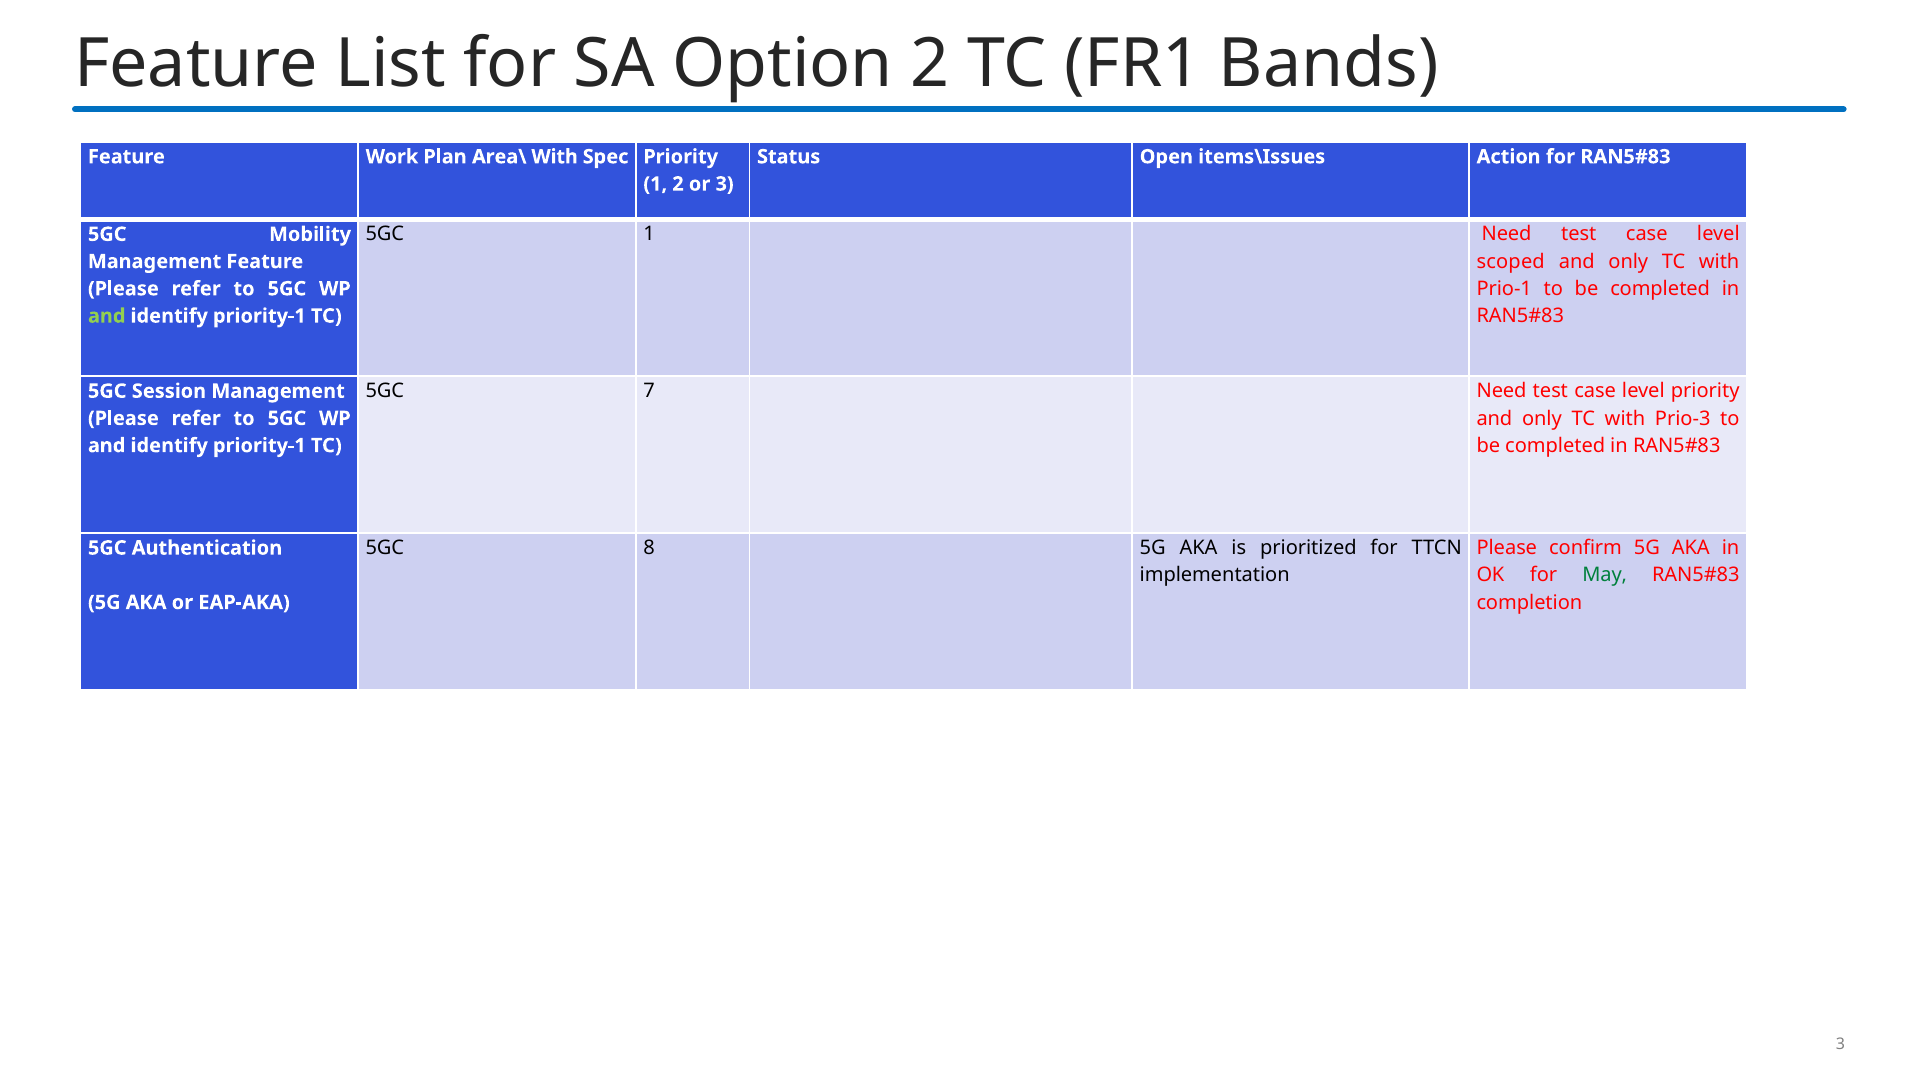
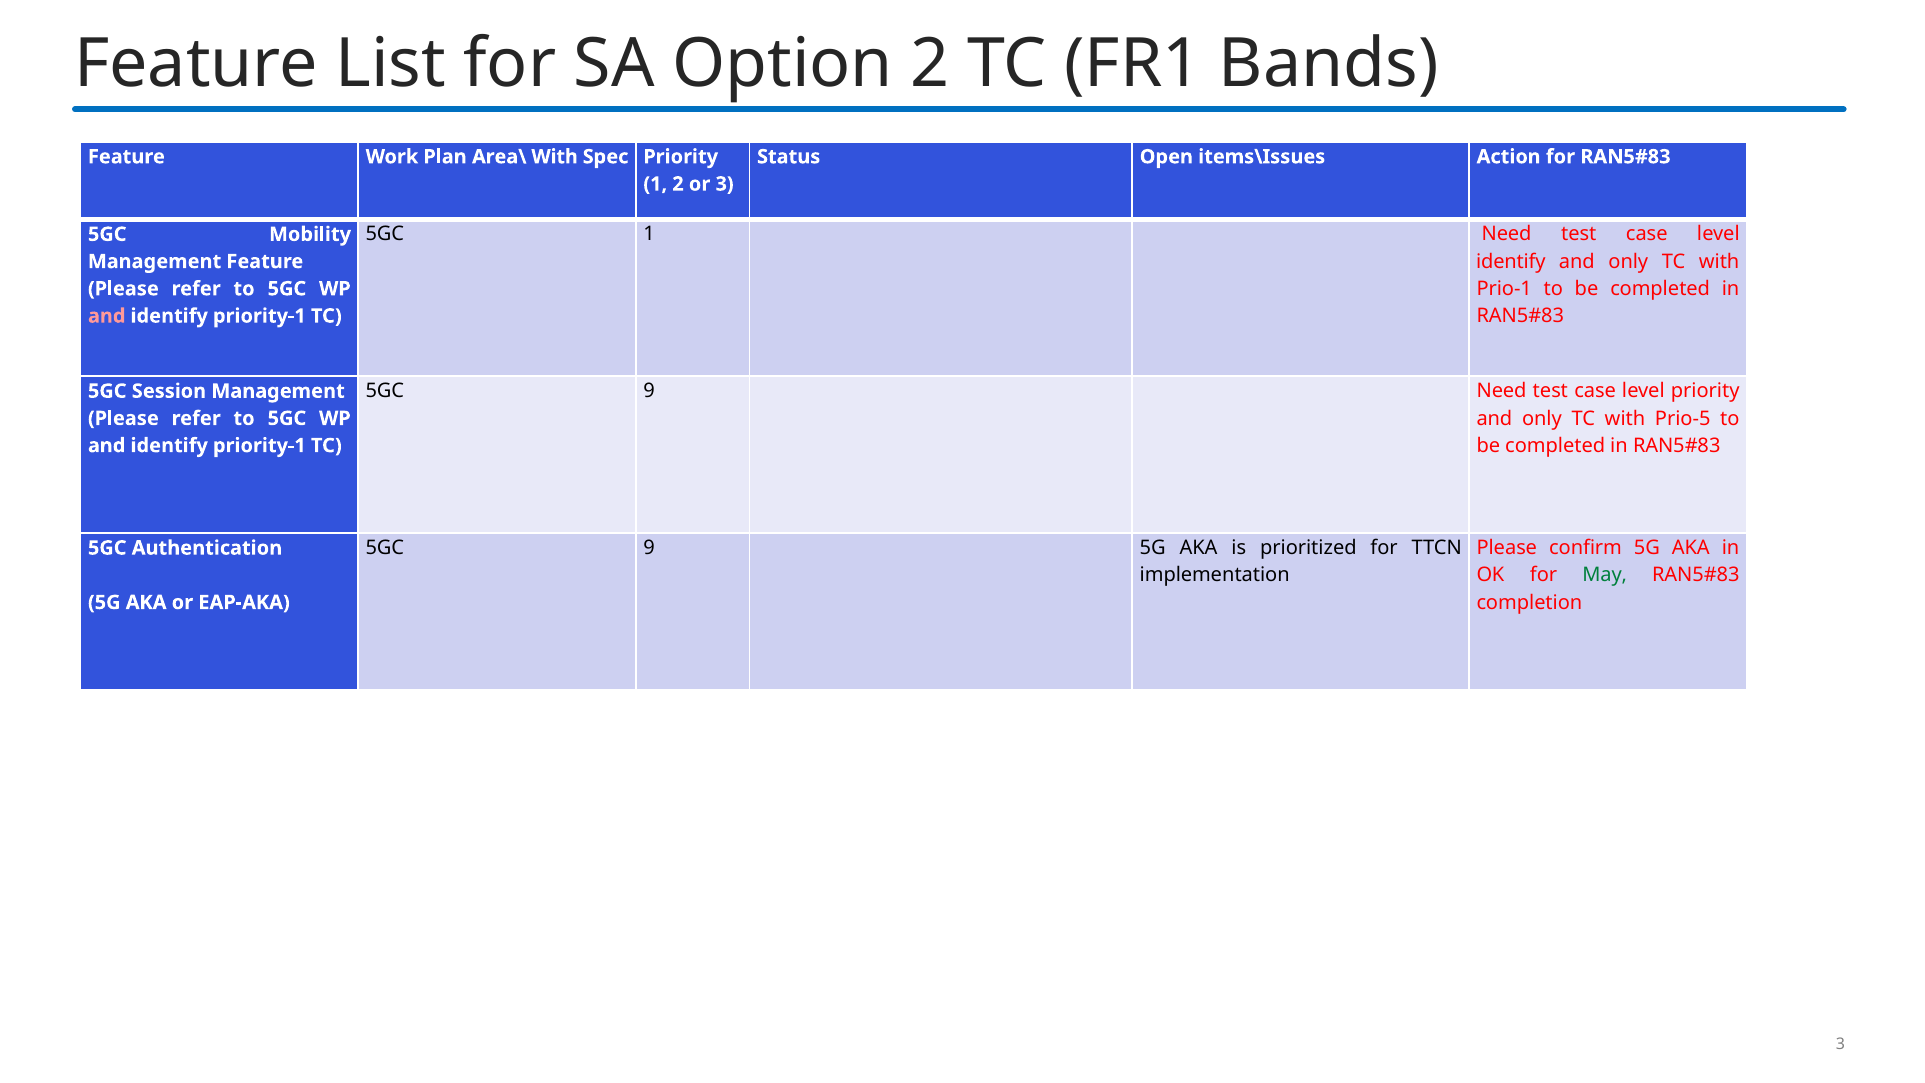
scoped: scoped -> identify (1511, 261)
and colour: light green -> pink (107, 316)
7: 7 -> 9 (649, 391)
Prio-3: Prio-3 -> Prio-5 (1683, 418)
8: 8 -> 9 (649, 548)
